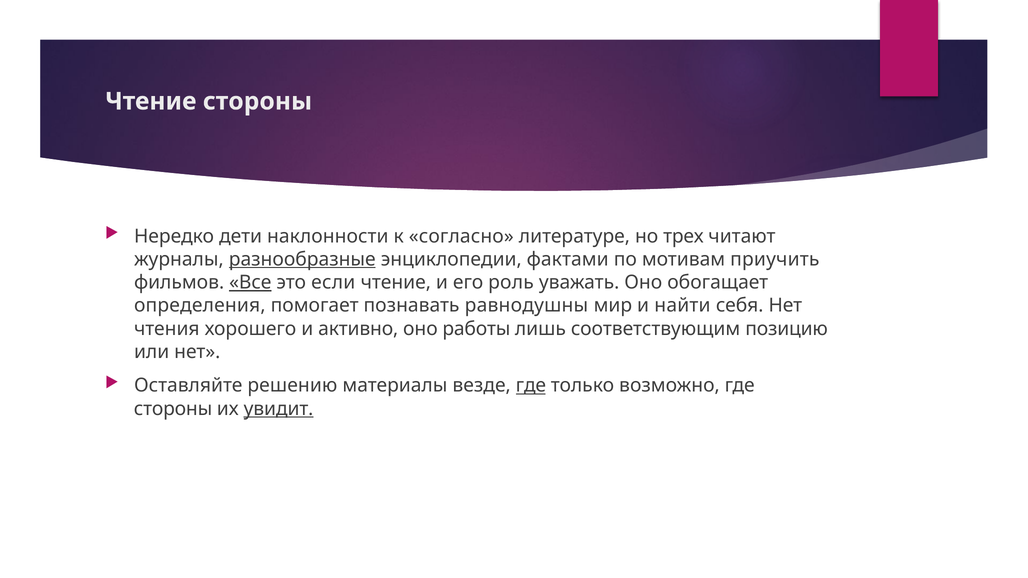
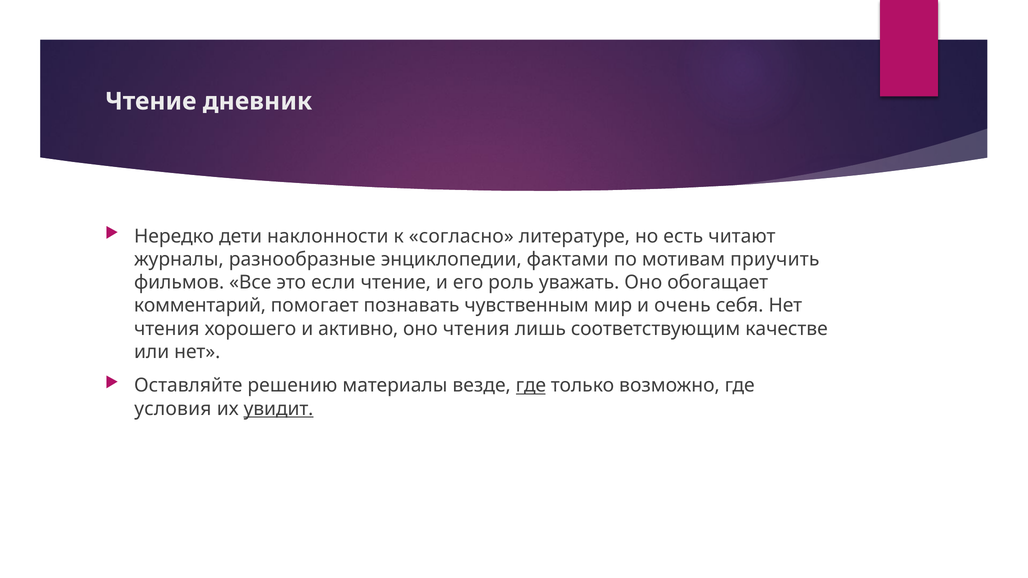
Чтение стороны: стороны -> дневник (257, 101)
трех: трех -> есть (683, 236)
разнообразные underline: present -> none (302, 259)
Все underline: present -> none (250, 283)
определения: определения -> комментарий (200, 306)
равнодушны: равнодушны -> чувственным (527, 306)
найти: найти -> очень (682, 306)
оно работы: работы -> чтения (476, 329)
позицию: позицию -> качестве (787, 329)
стороны: стороны -> условия (173, 409)
